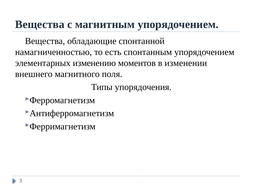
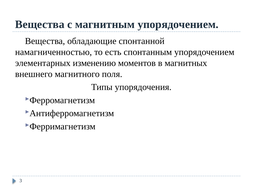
изменении: изменении -> магнитных (186, 63)
